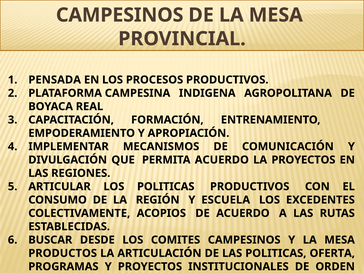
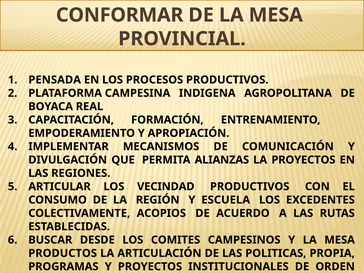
CAMPESINOS: CAMPESINOS -> CONFORMAR (120, 15)
PERMITA ACUERDO: ACUERDO -> ALIANZAS (222, 160)
LOS POLITICAS: POLITICAS -> VECINDAD (166, 187)
OFERTA: OFERTA -> PROPIA (332, 253)
